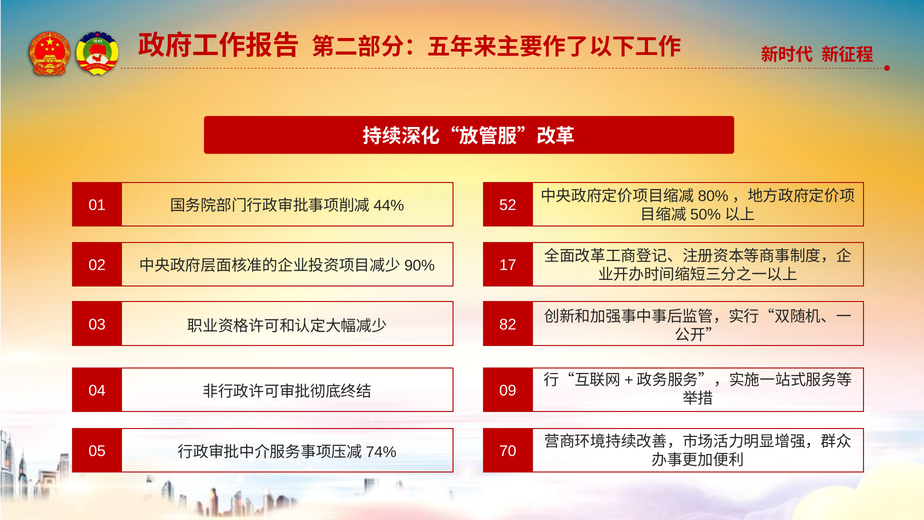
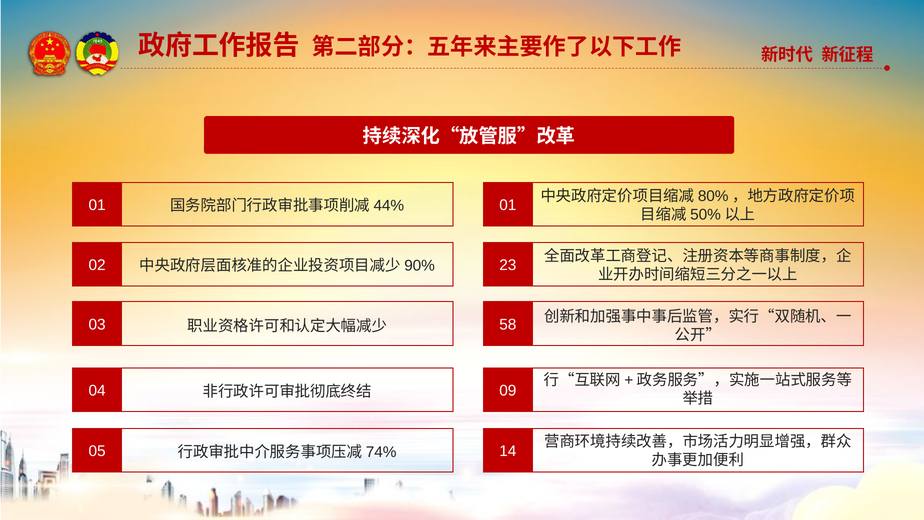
52: 52 -> 01 (508, 205)
17: 17 -> 23 (508, 265)
82: 82 -> 58 (508, 324)
70: 70 -> 14 (508, 451)
